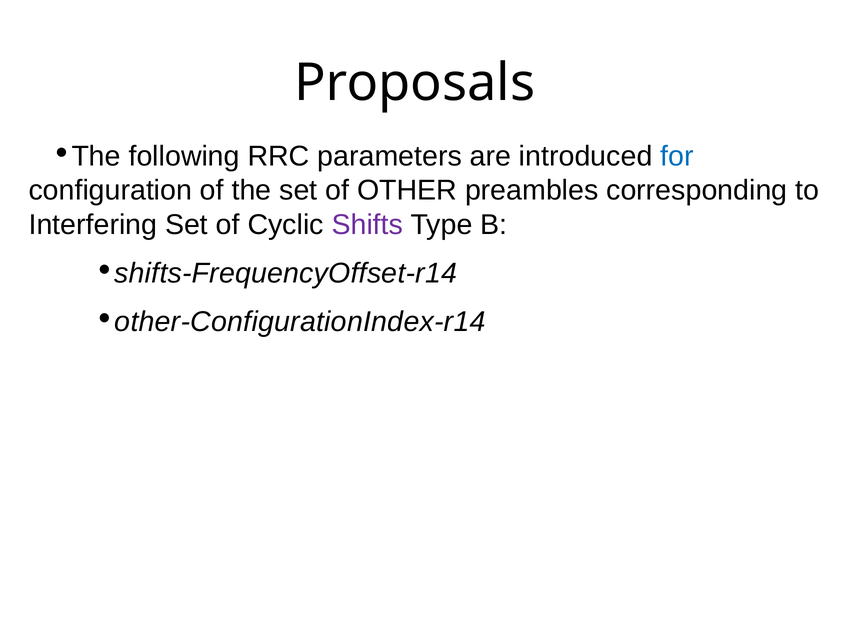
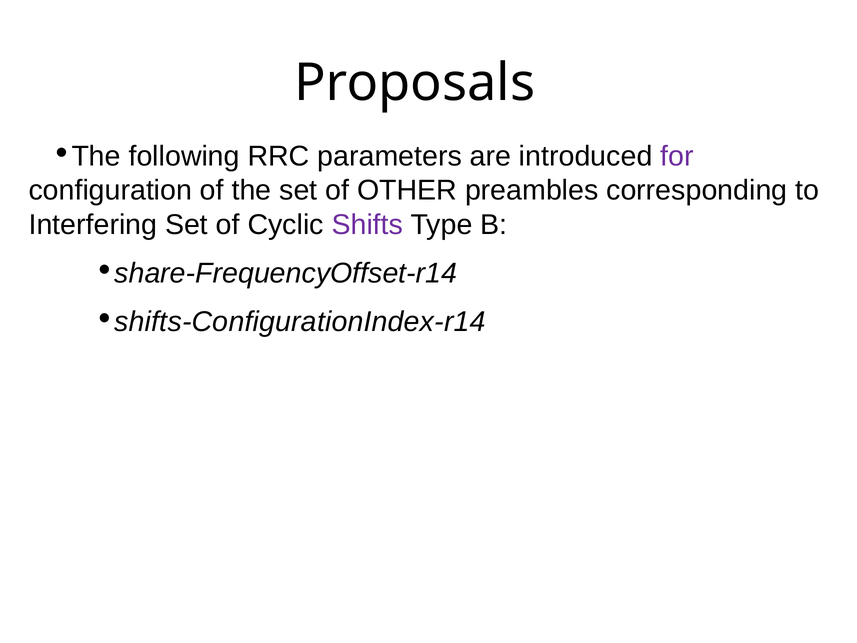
for colour: blue -> purple (677, 156)
shifts-FrequencyOffset-r14: shifts-FrequencyOffset-r14 -> share-FrequencyOffset-r14 (286, 273)
other-ConfigurationIndex-r14: other-ConfigurationIndex-r14 -> shifts-ConfigurationIndex-r14 (300, 322)
